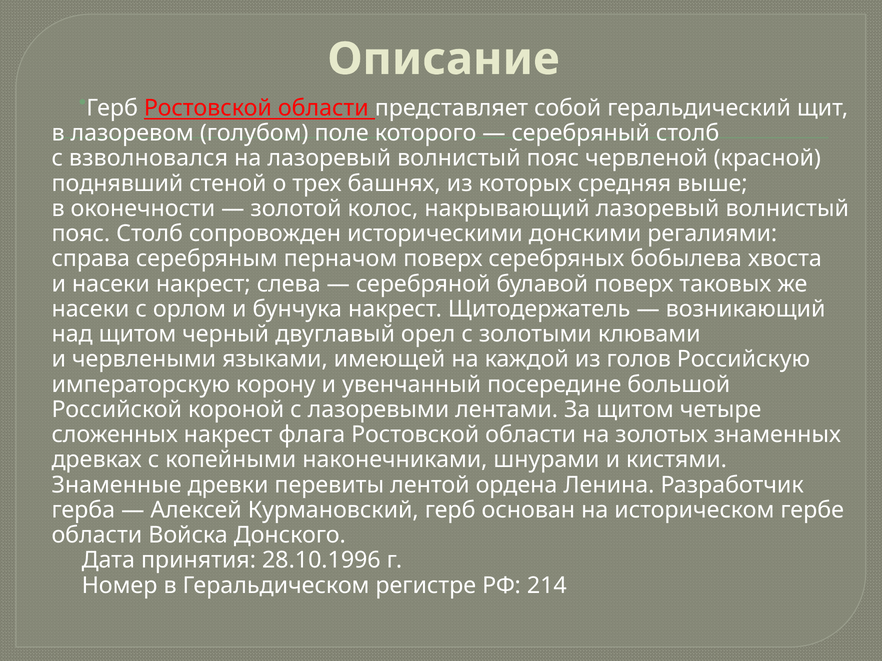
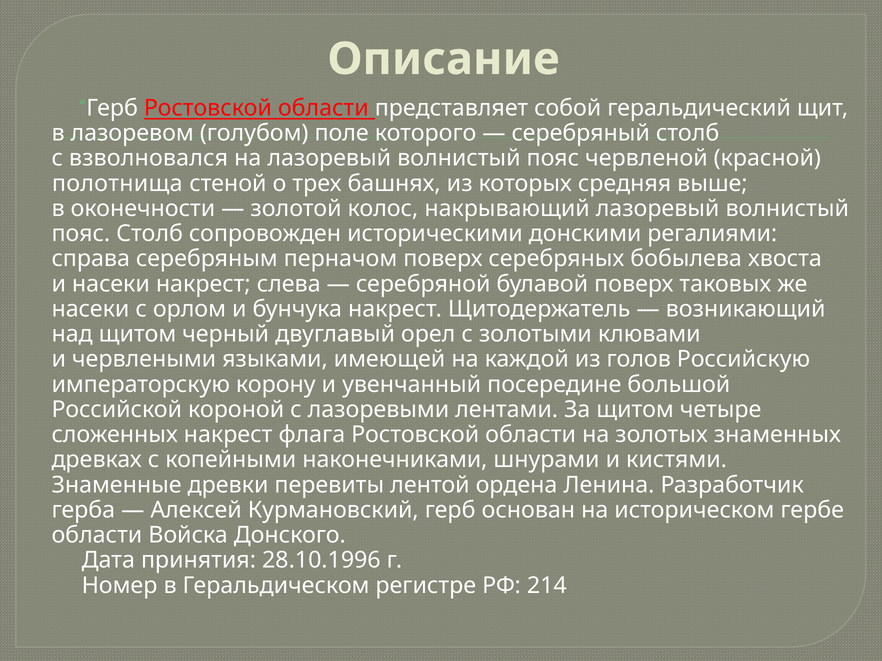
поднявший: поднявший -> полотнища (117, 184)
